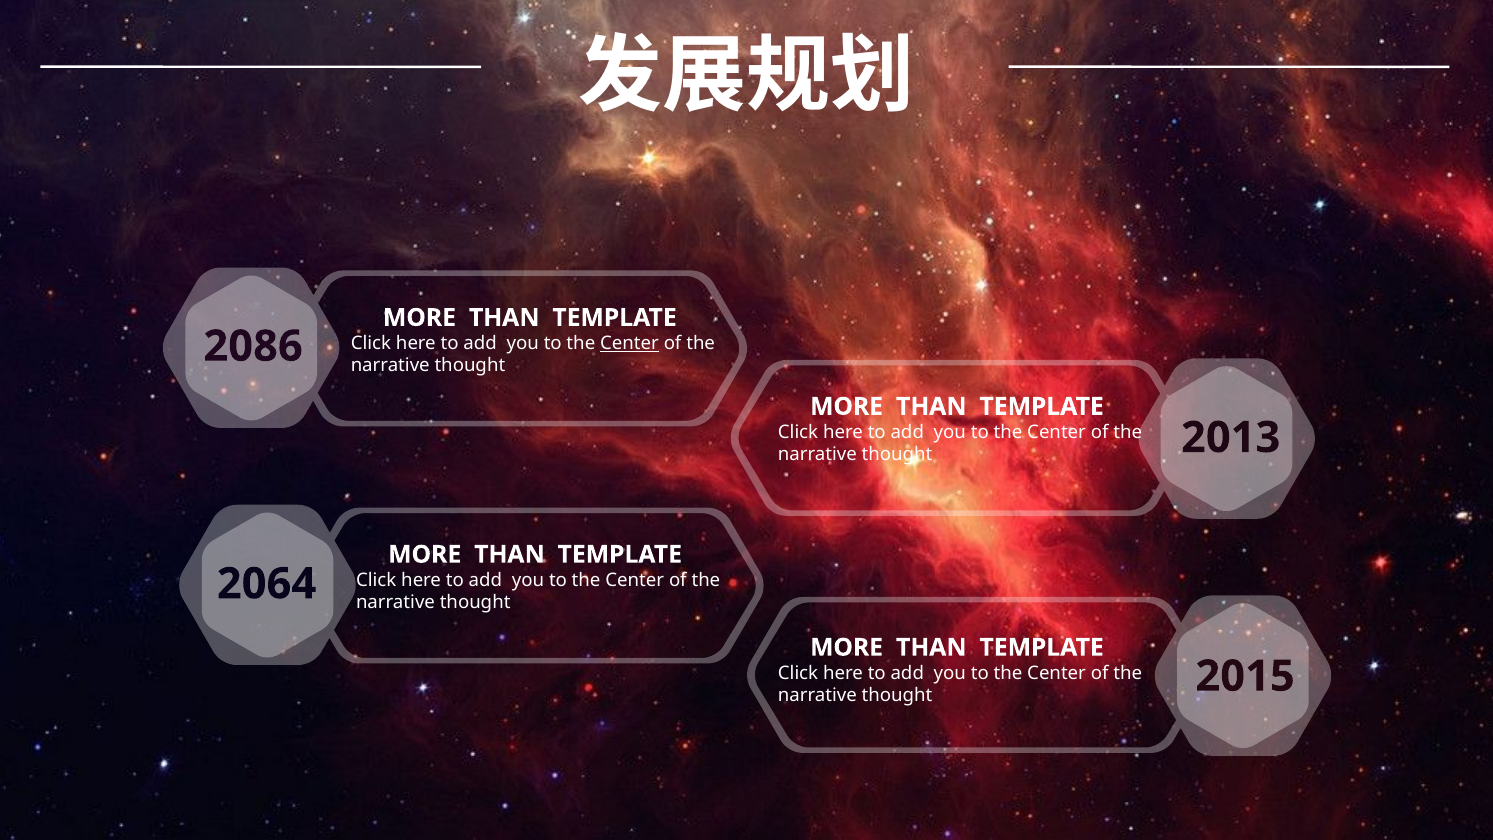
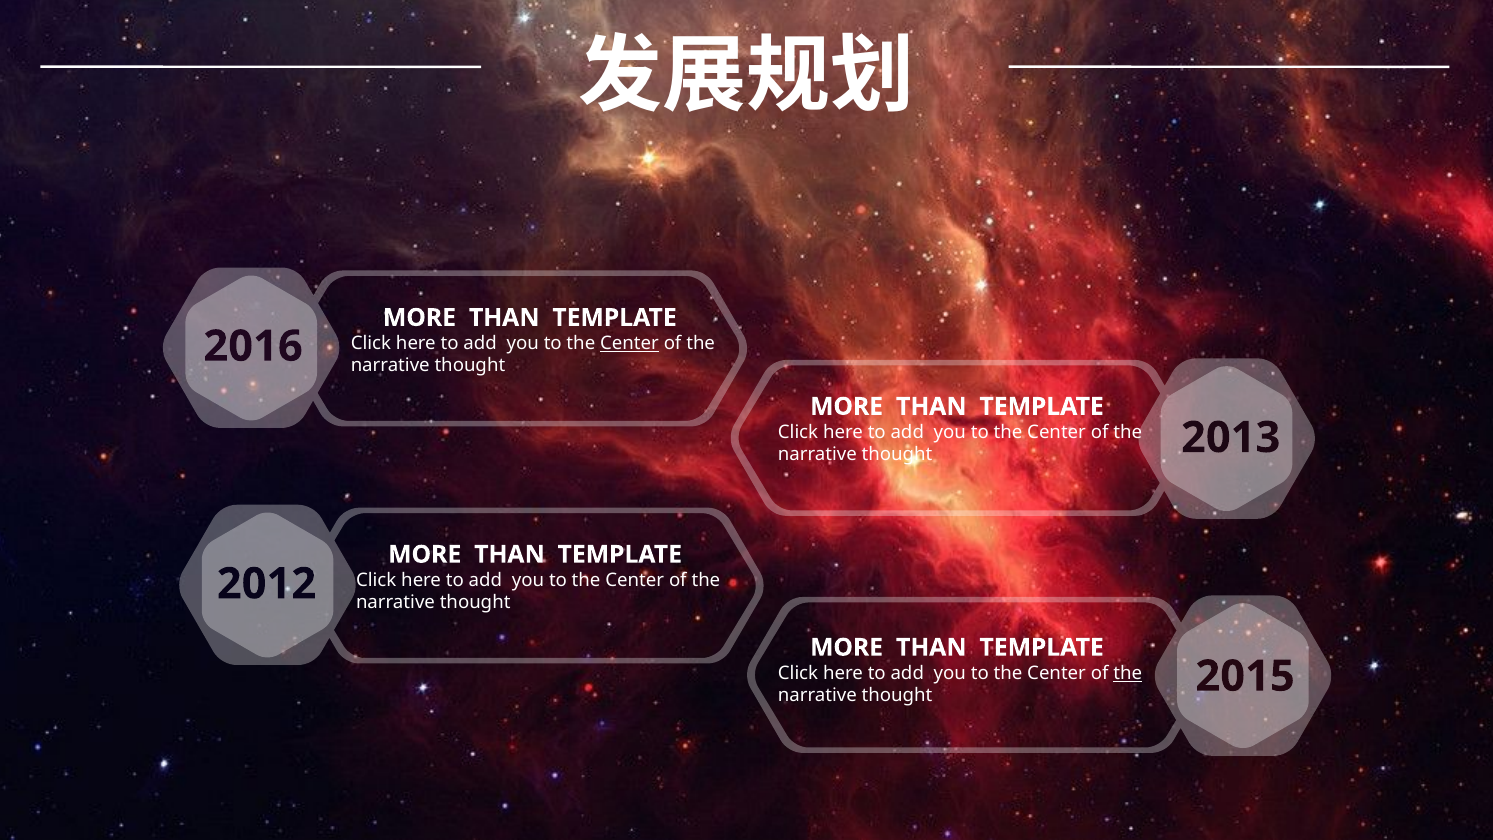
2086: 2086 -> 2016 (253, 346)
2064: 2064 -> 2012 (267, 584)
the underline: none -> present (1128, 673)
